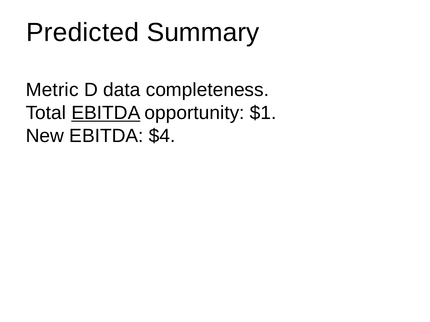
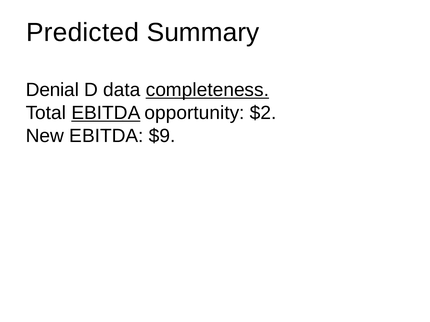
Metric: Metric -> Denial (52, 90)
completeness underline: none -> present (207, 90)
$1: $1 -> $2 (263, 113)
$4: $4 -> $9 (162, 136)
